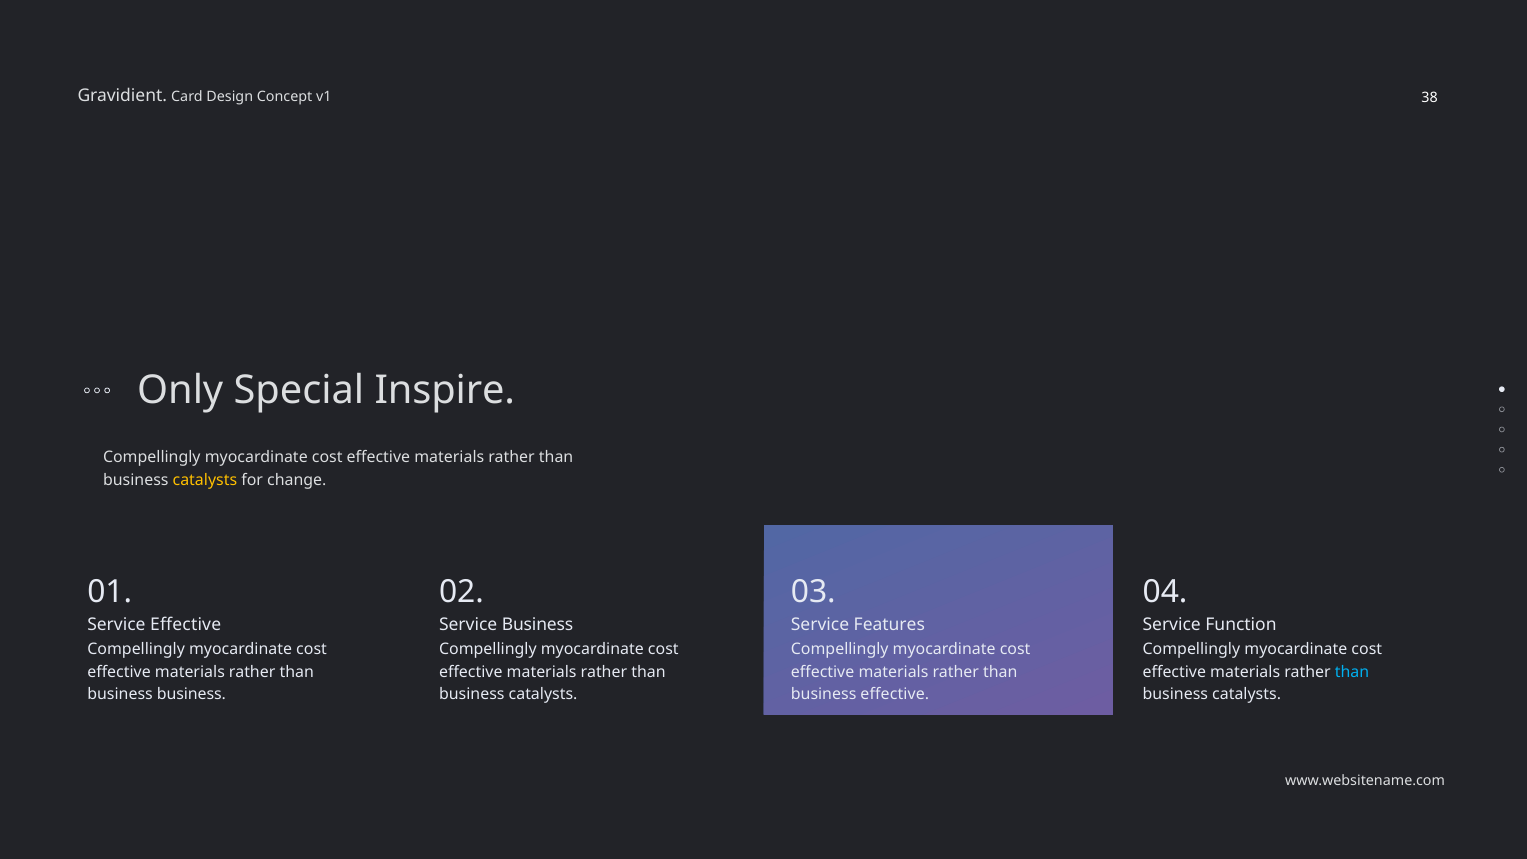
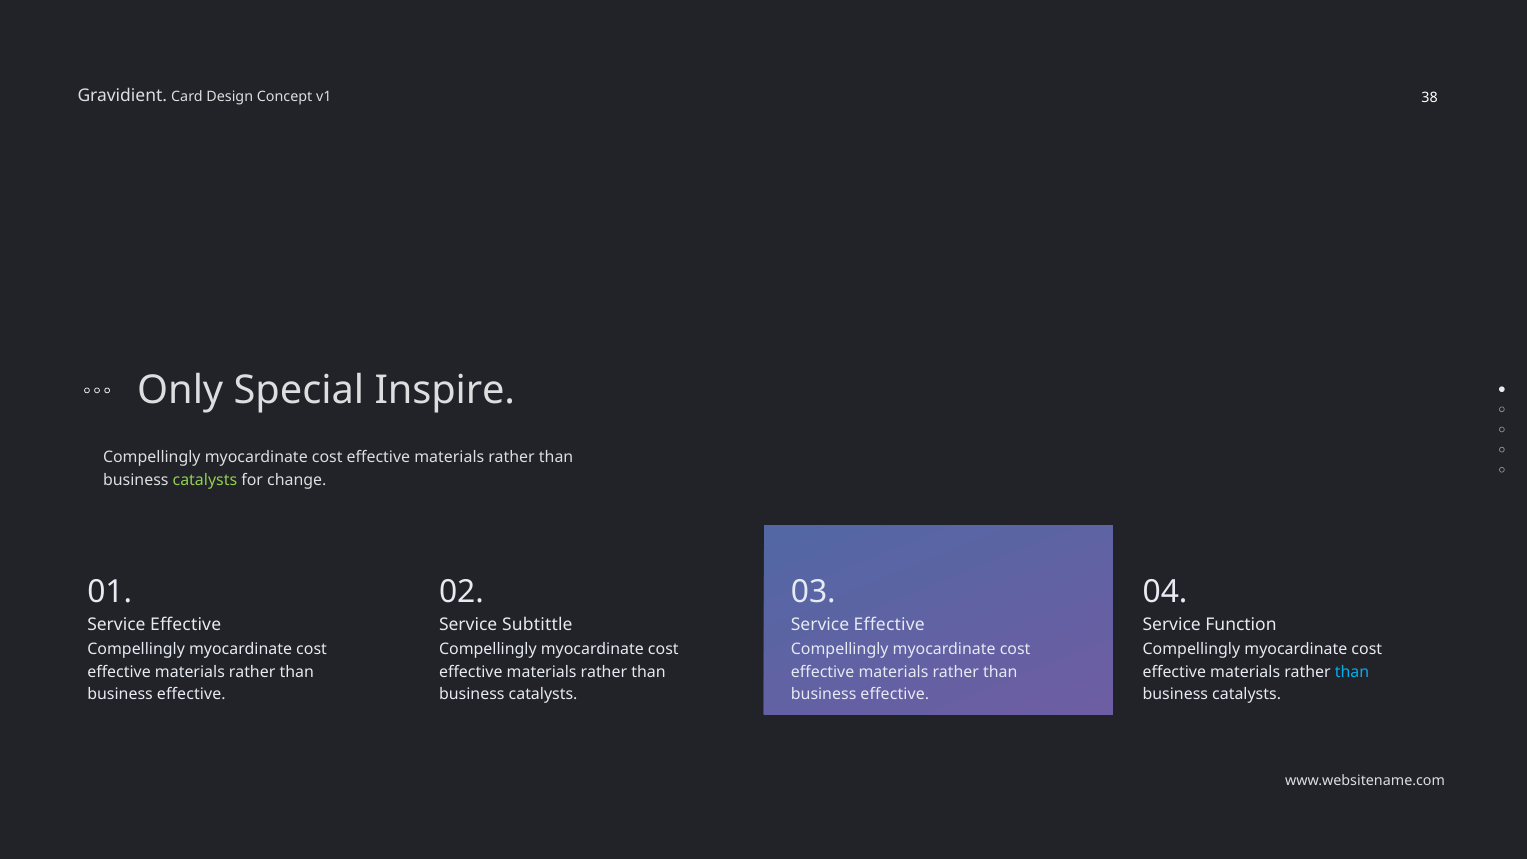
catalysts colour: yellow -> light green (205, 480)
Service Business: Business -> Subtittle (537, 625)
Features: Features -> Effective (889, 625)
business: business -> effective (191, 695)
